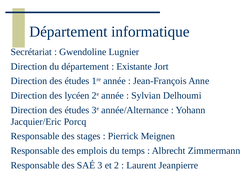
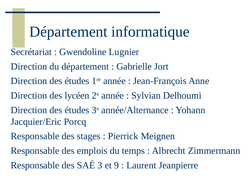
Existante: Existante -> Gabrielle (134, 66)
2: 2 -> 9 (117, 165)
